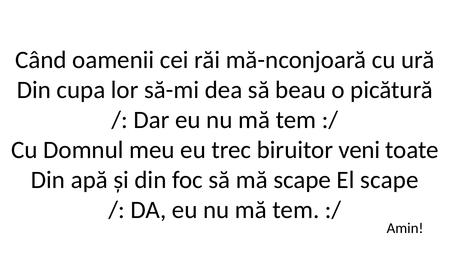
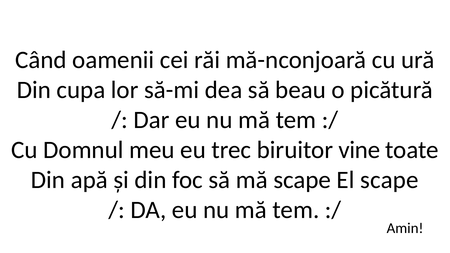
veni: veni -> vine (359, 150)
